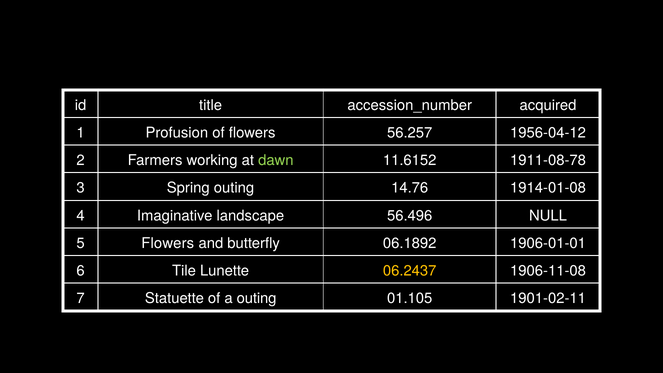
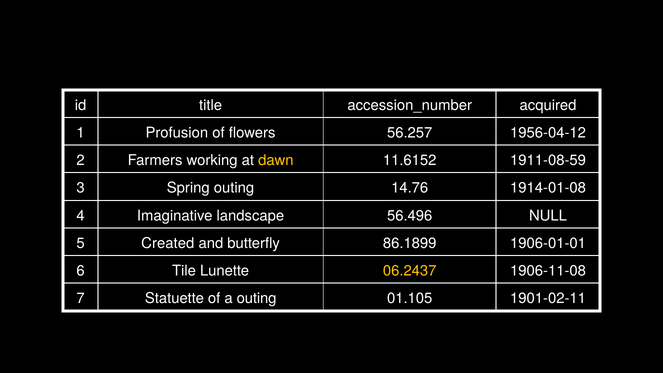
dawn colour: light green -> yellow (276, 160)
1911-08-78: 1911-08-78 -> 1911-08-59 (548, 160)
5 Flowers: Flowers -> Created (168, 243)
06.1892: 06.1892 -> 86.1899 (410, 243)
